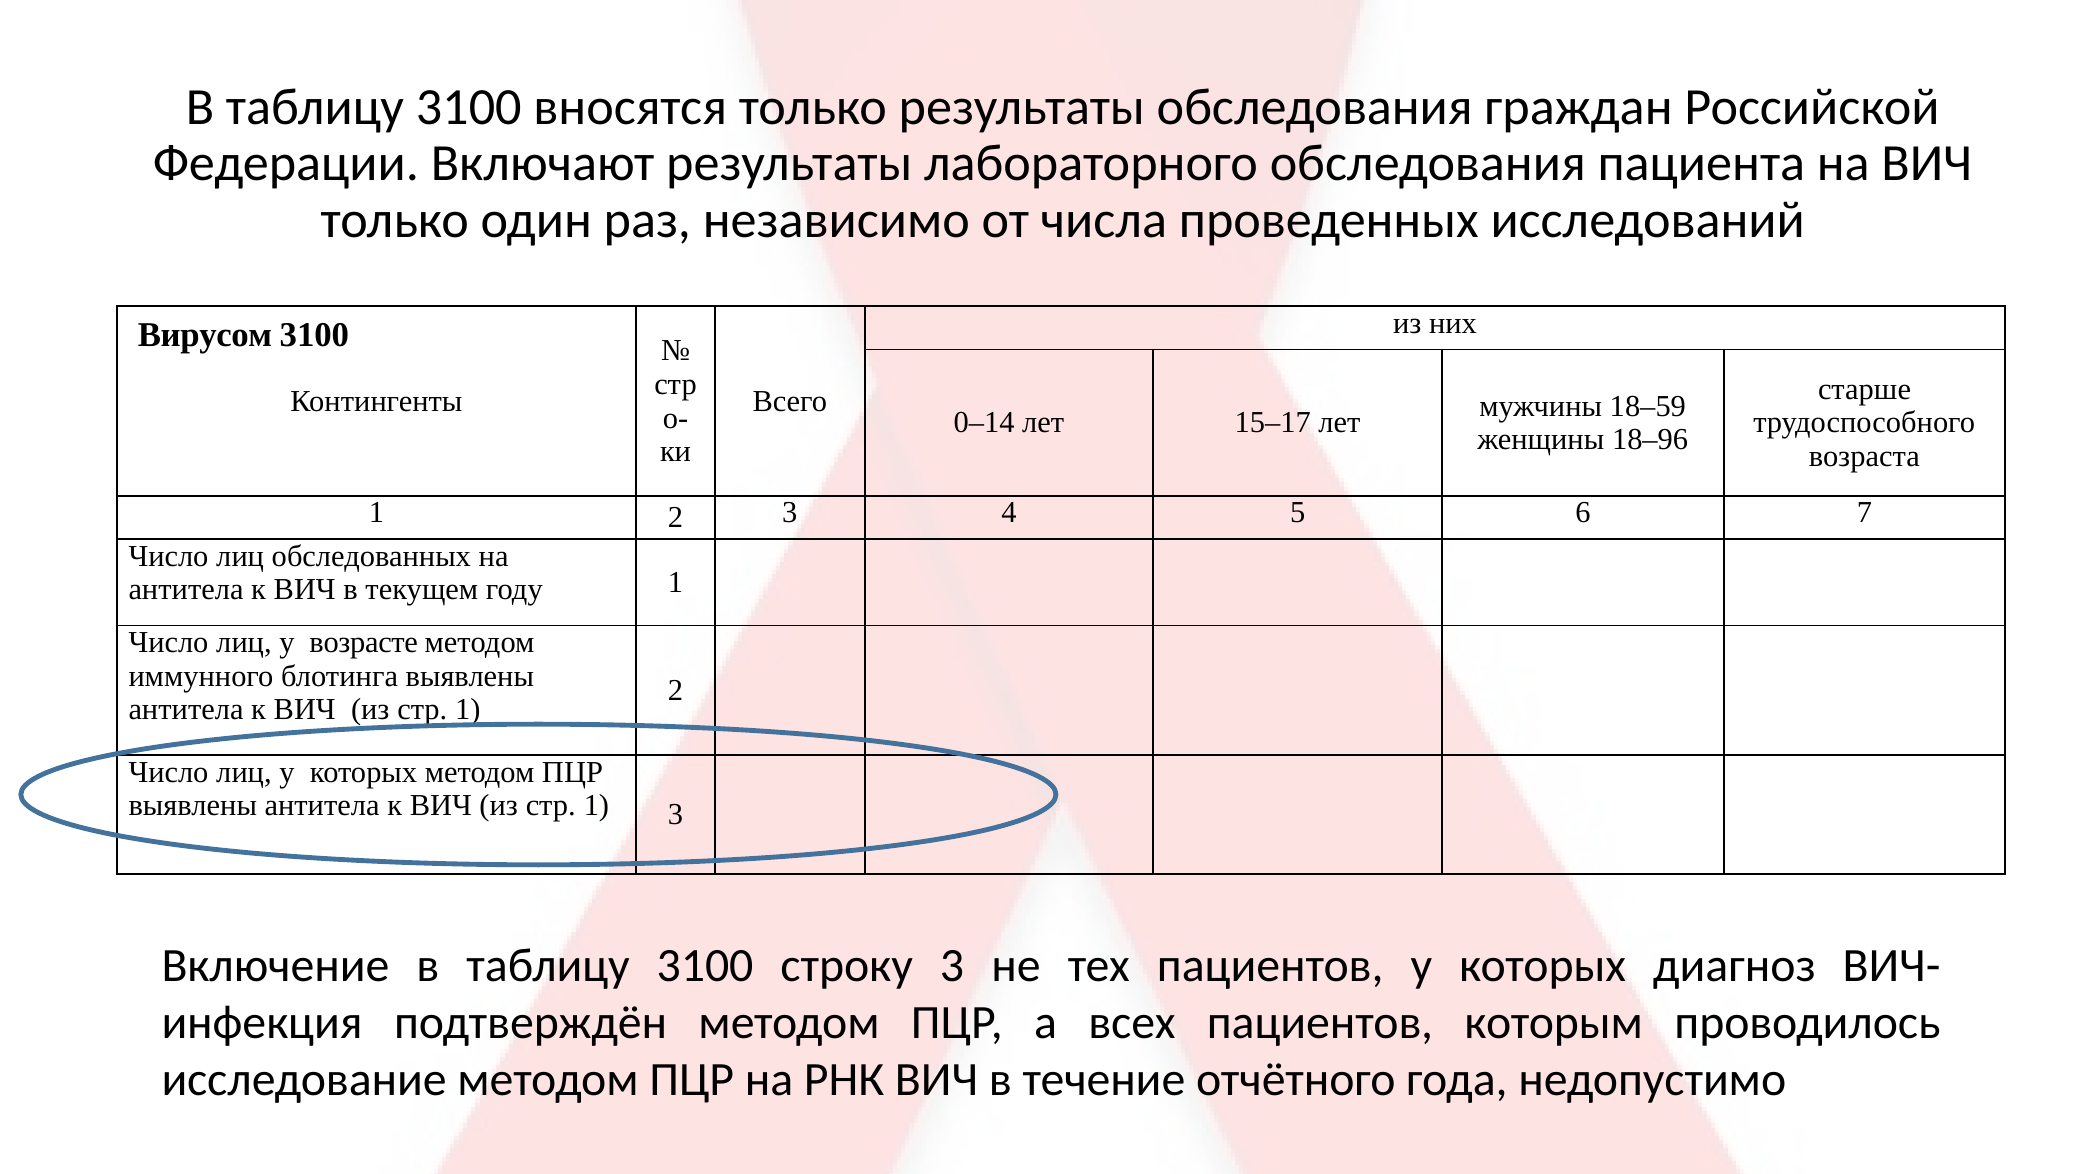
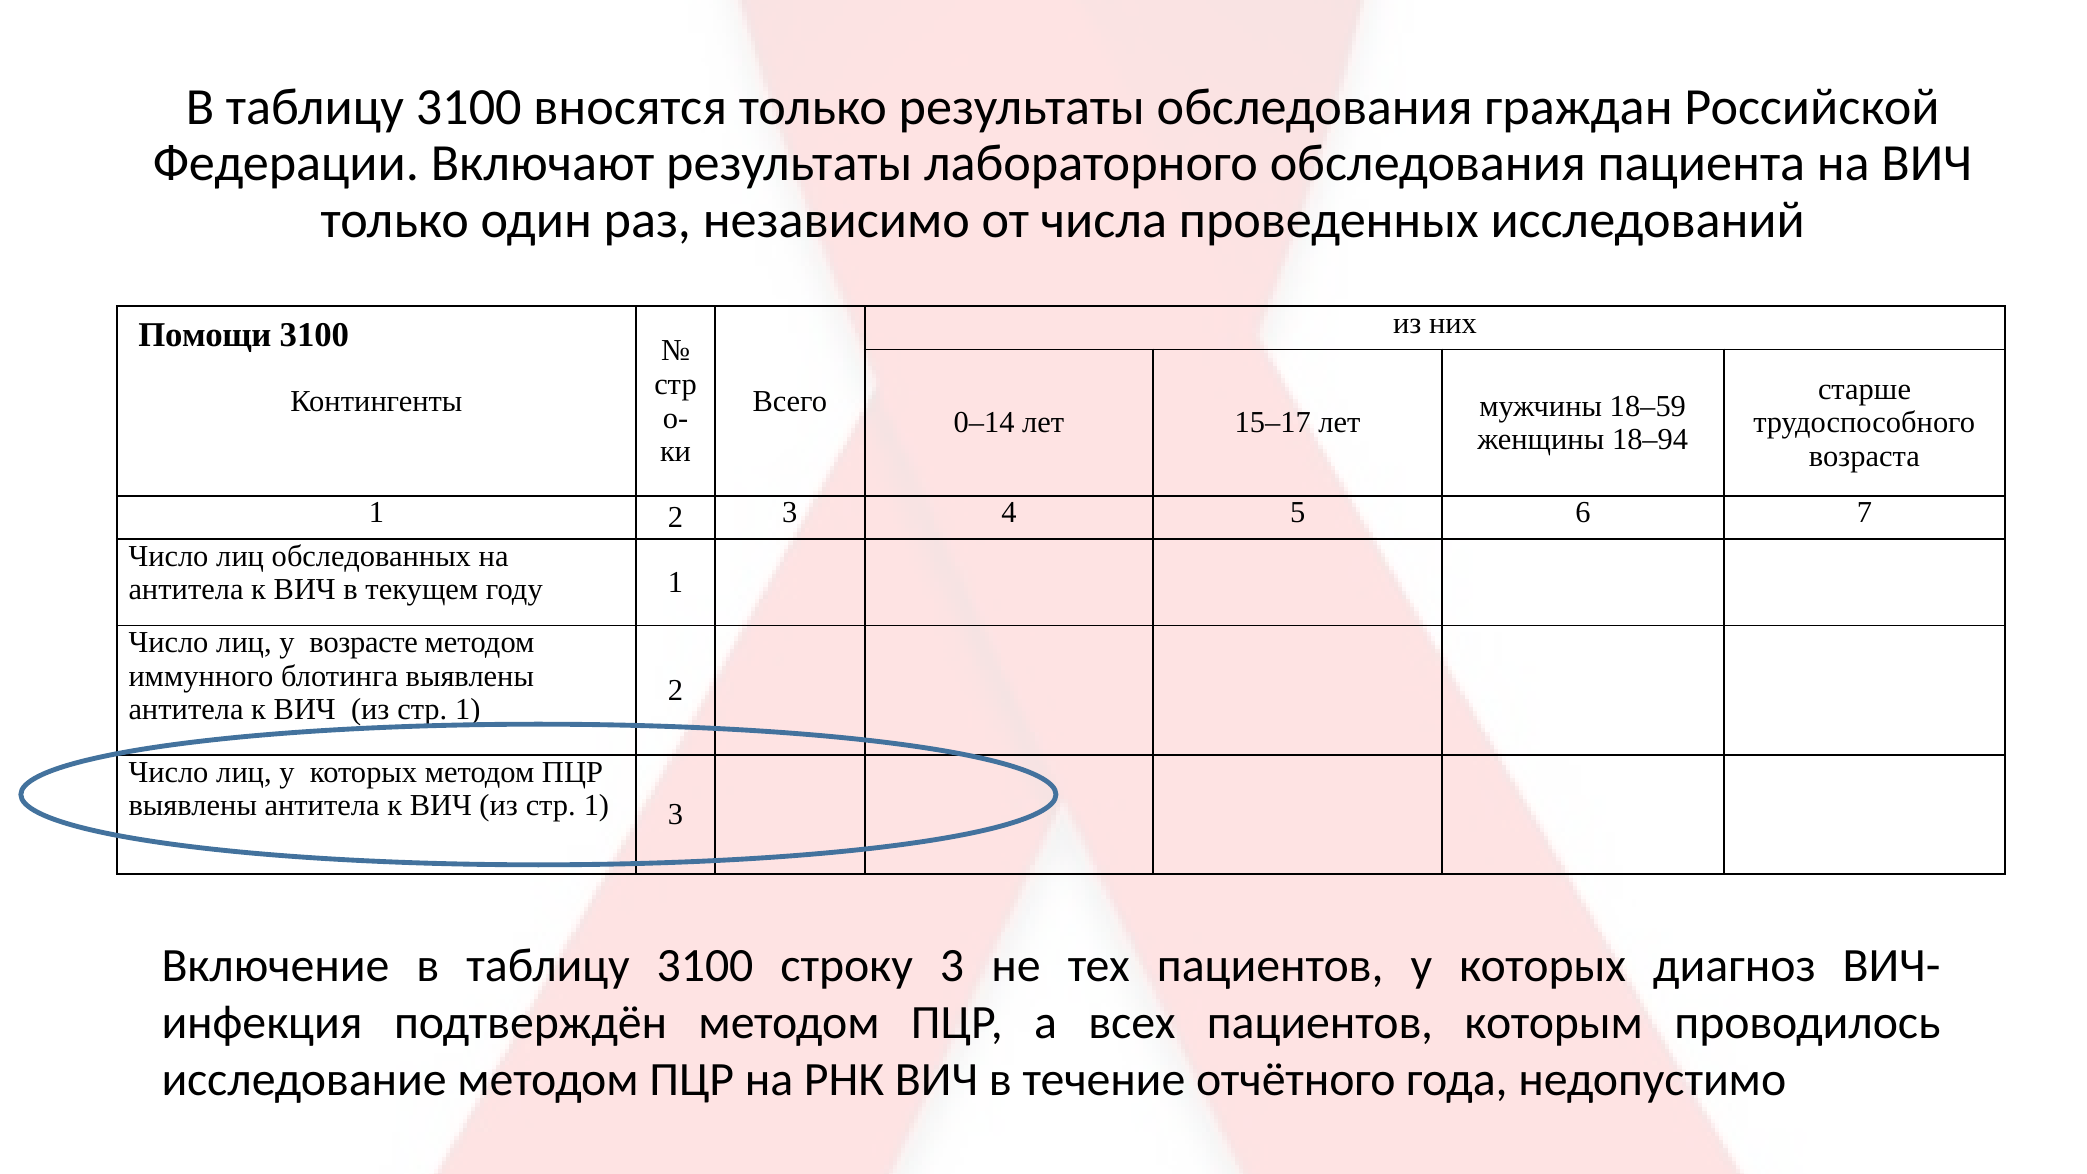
Вирусом: Вирусом -> Помощи (205, 335)
18–96: 18–96 -> 18–94 (1650, 440)
